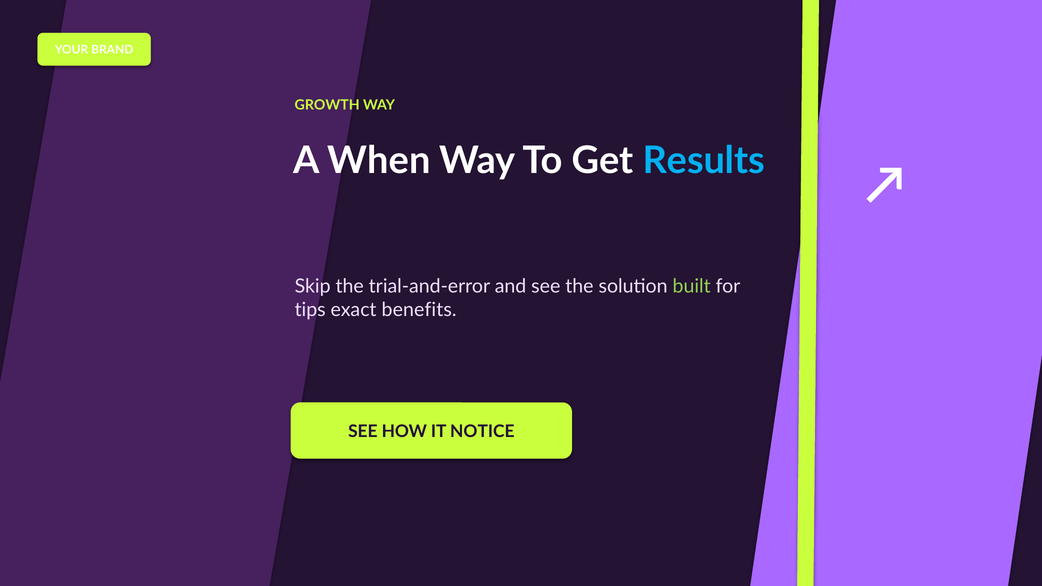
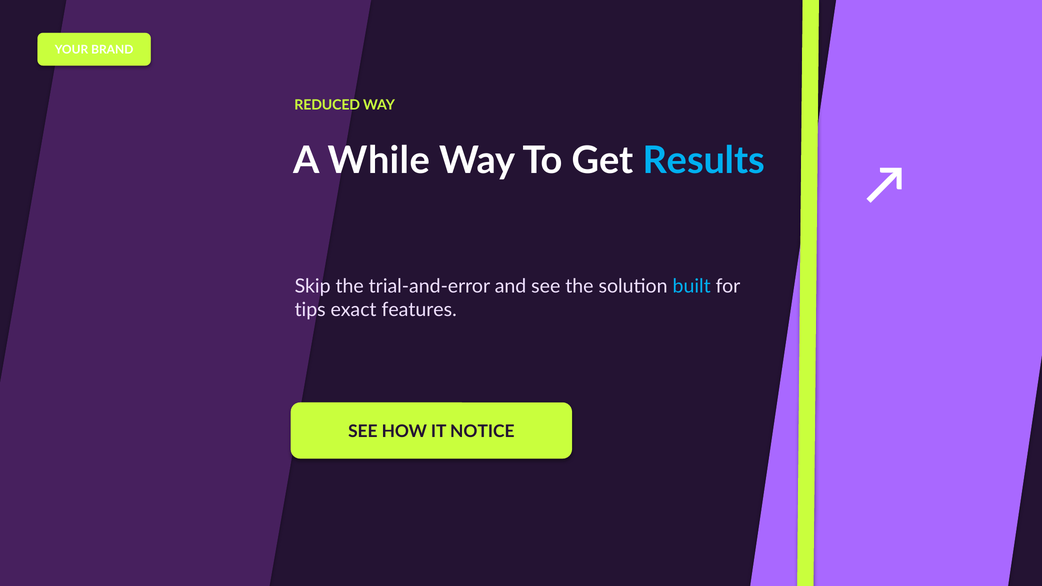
GROWTH: GROWTH -> REDUCED (327, 105)
When: When -> While (379, 161)
built colour: light green -> light blue (692, 287)
benefits: benefits -> features (419, 310)
